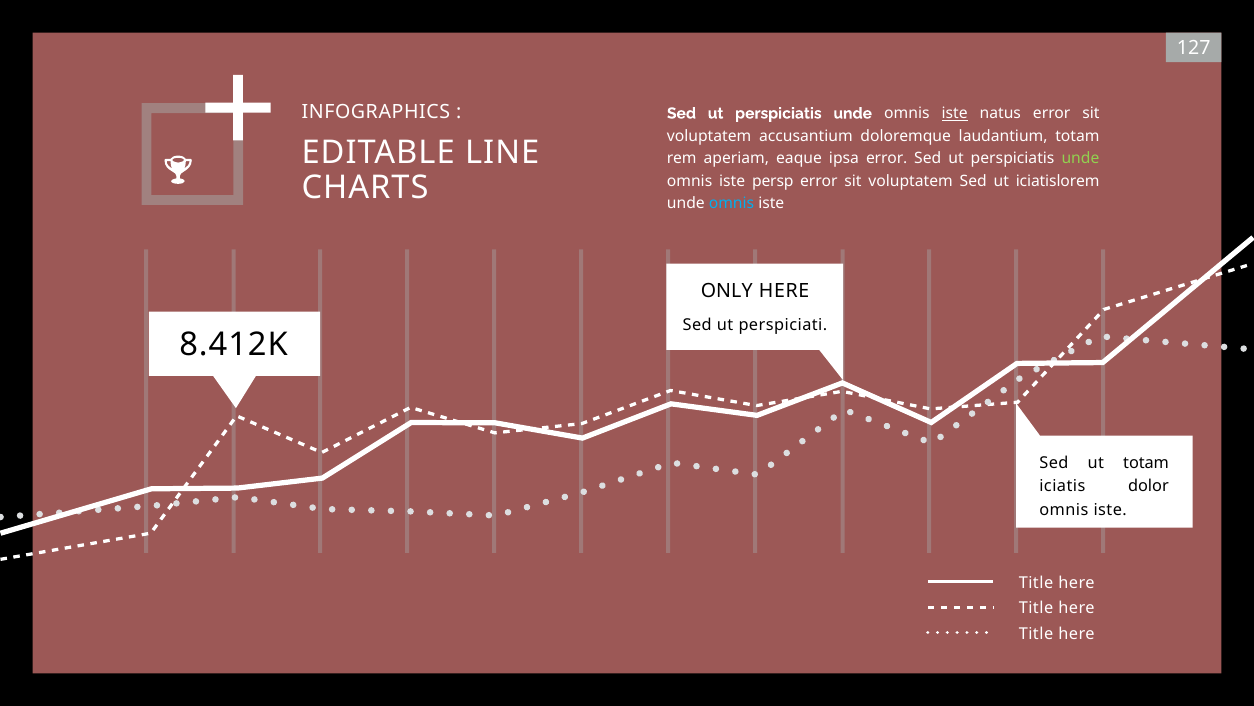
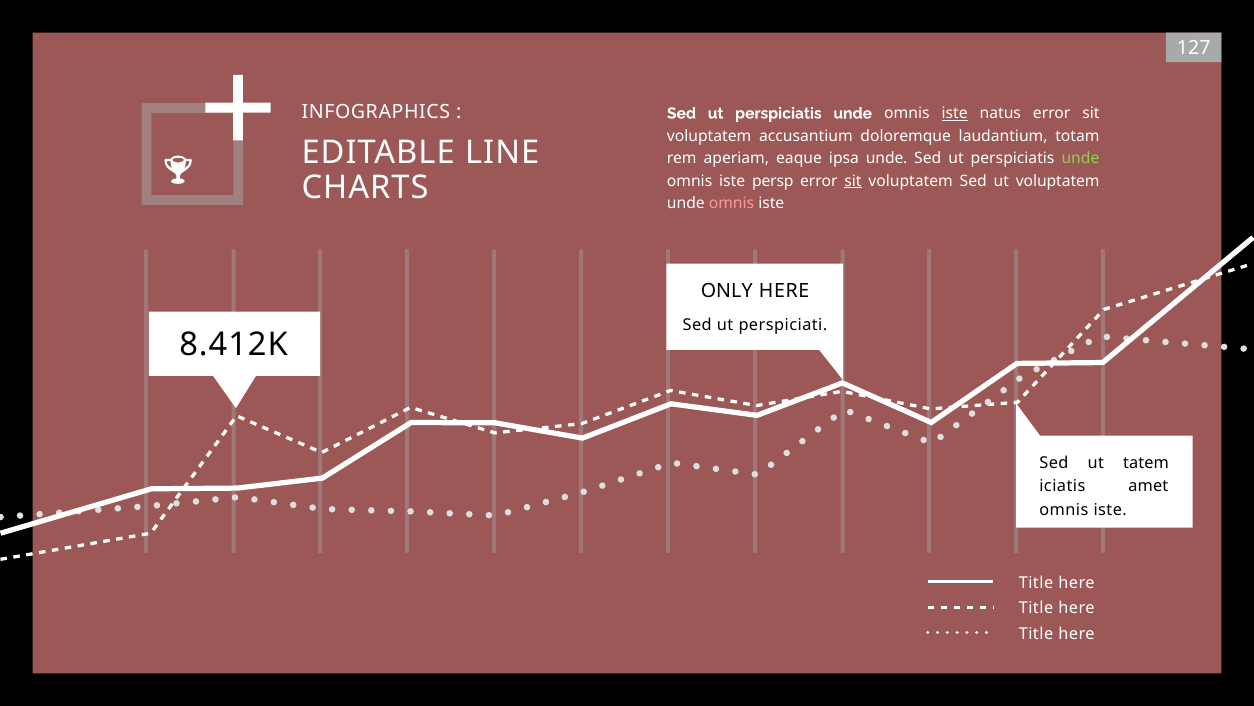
ipsa error: error -> unde (887, 158)
sit underline: none -> present (853, 181)
ut iciatislorem: iciatislorem -> voluptatem (1058, 181)
omnis colour: light blue -> pink (732, 204)
ut totam: totam -> tatem (1146, 463)
dolor: dolor -> amet (1148, 486)
